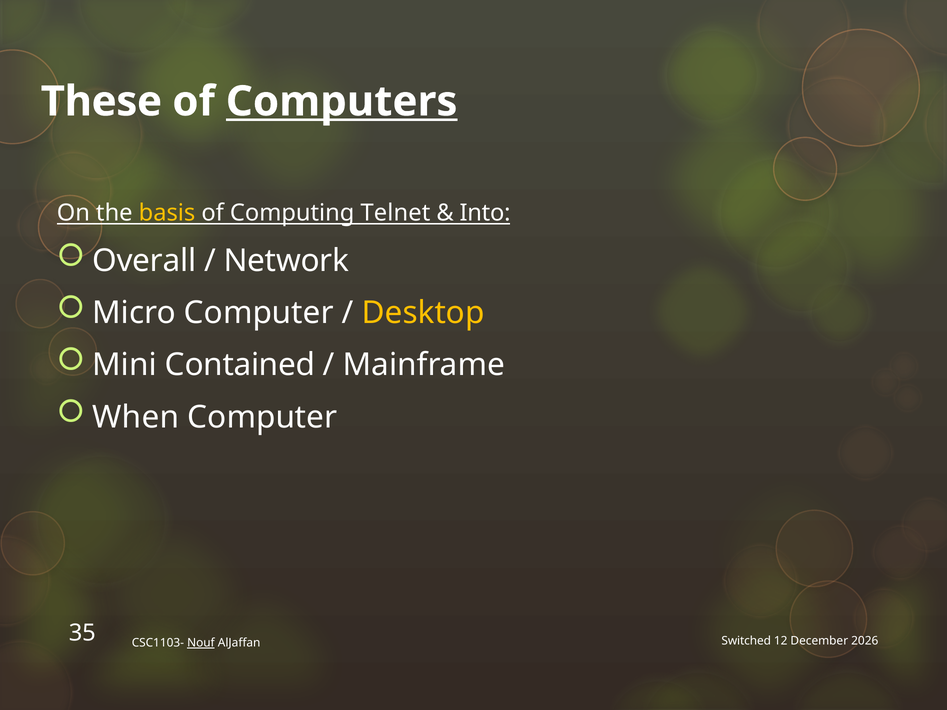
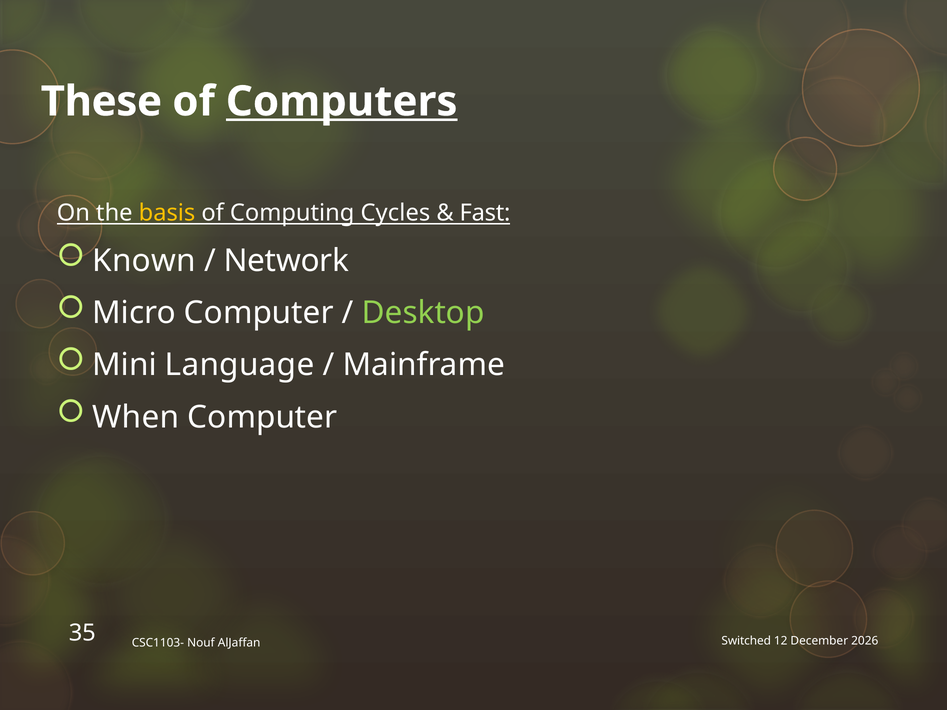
Telnet: Telnet -> Cycles (395, 213)
Into: Into -> Fast (485, 213)
Overall: Overall -> Known (144, 261)
Desktop colour: yellow -> light green (423, 313)
Contained: Contained -> Language (240, 365)
Nouf underline: present -> none (201, 643)
